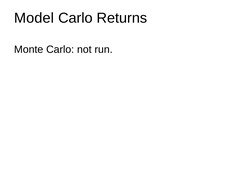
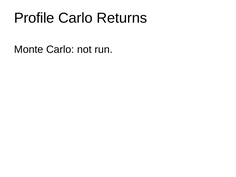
Model: Model -> Profile (34, 18)
